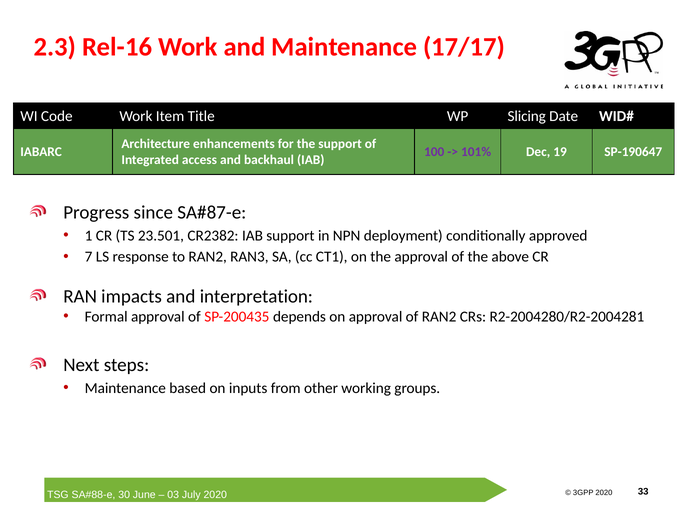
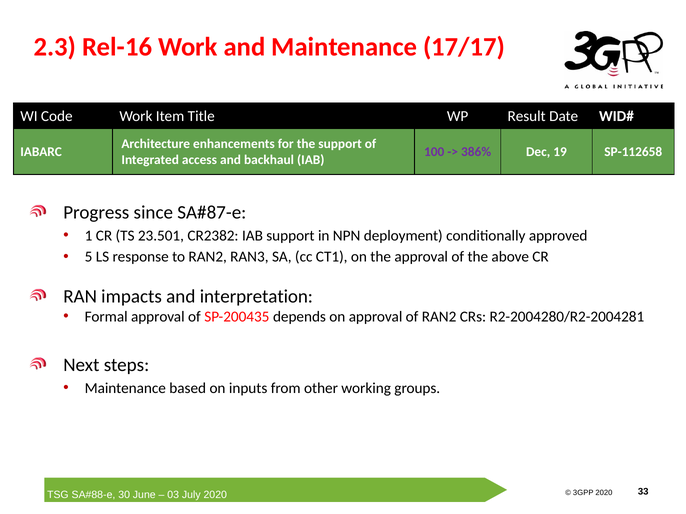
Slicing: Slicing -> Result (527, 116)
101%: 101% -> 386% (476, 152)
SP-190647: SP-190647 -> SP-112658 (633, 152)
7: 7 -> 5 (89, 257)
